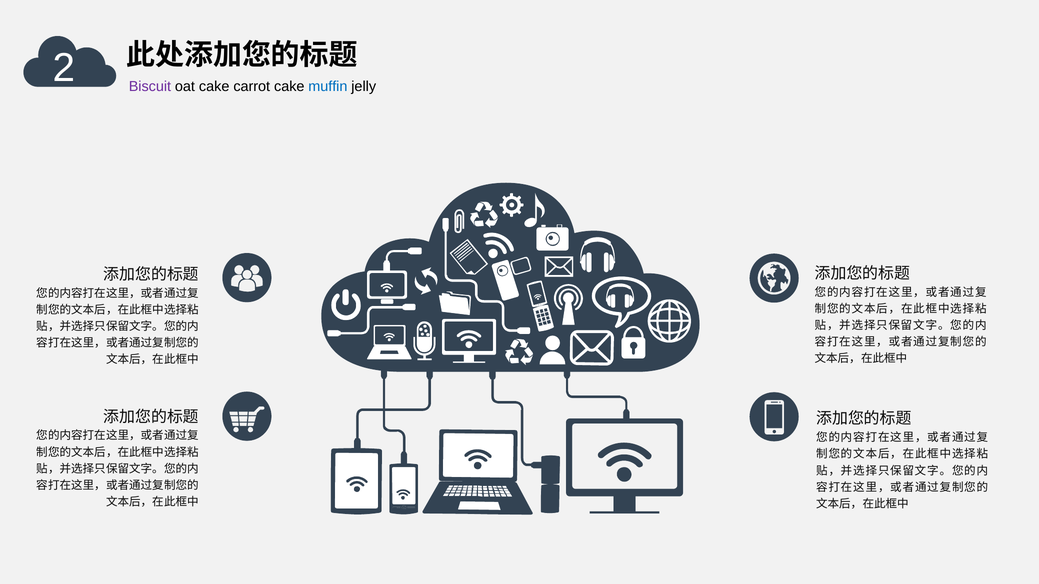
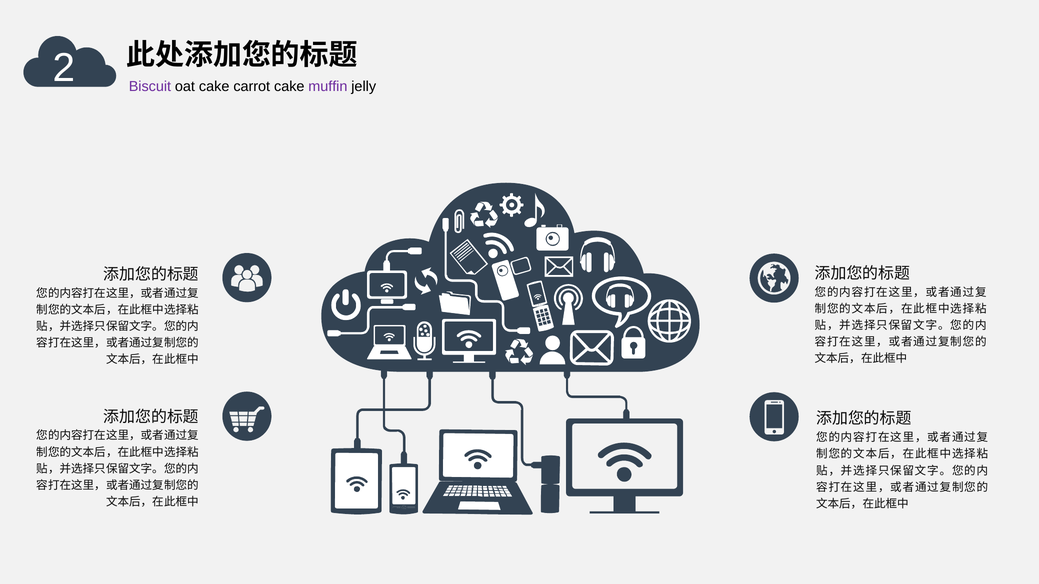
muffin colour: blue -> purple (328, 86)
